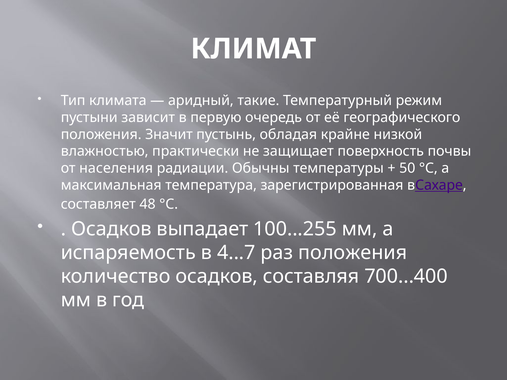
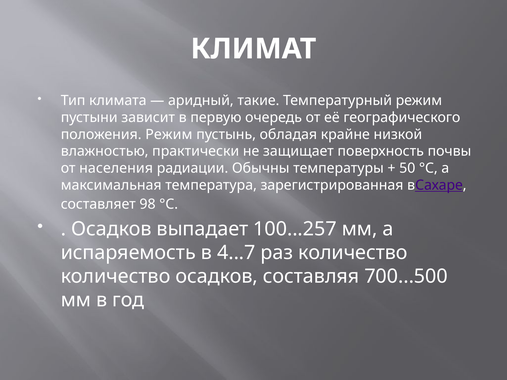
положения Значит: Значит -> Режим (169, 134)
48: 48 -> 98 (148, 204)
100...255: 100...255 -> 100...257 (295, 229)
раз положения: положения -> количество (353, 253)
700...400: 700...400 -> 700...500 (406, 276)
